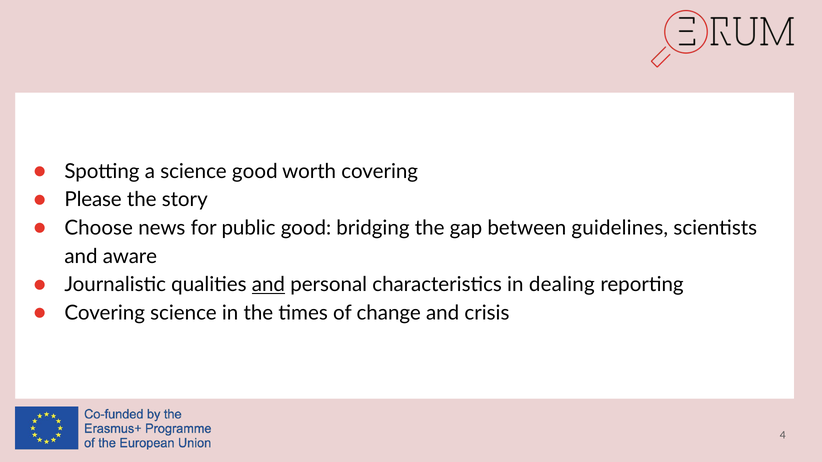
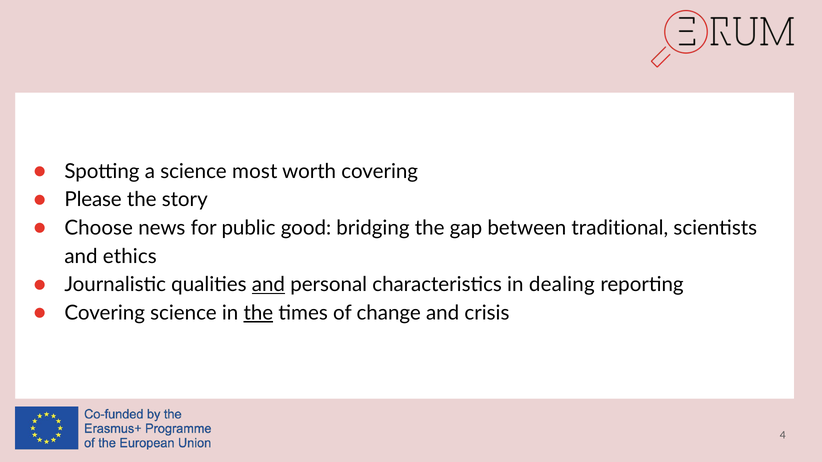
science good: good -> most (255, 172)
guidelines: guidelines -> traditional (620, 228)
aware: aware -> ethics (130, 257)
the underline: none -> present (258, 313)
